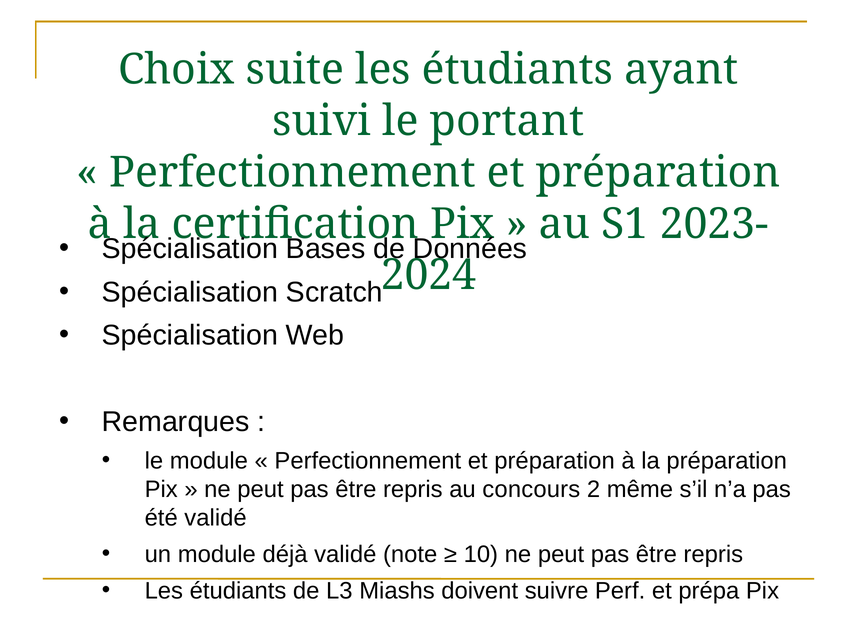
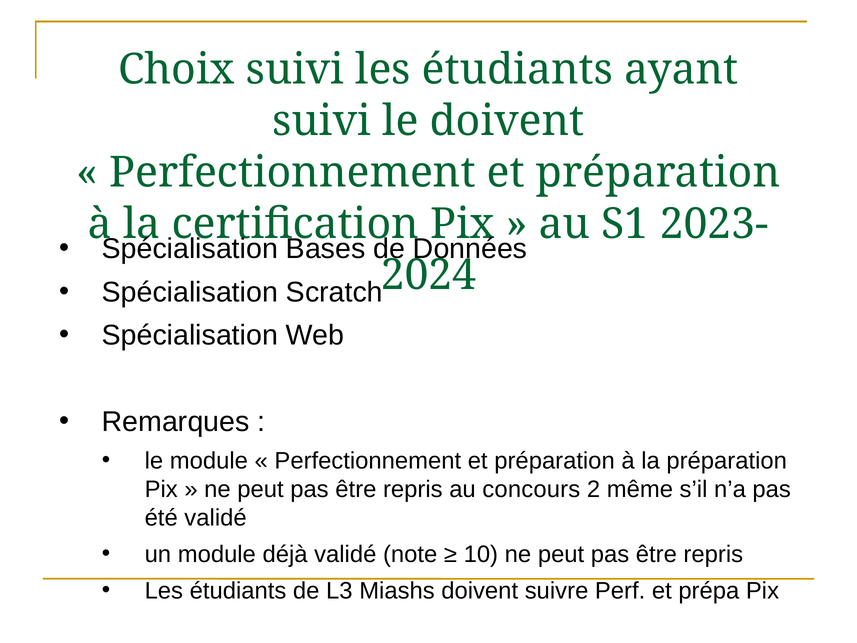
Choix suite: suite -> suivi (295, 70)
le portant: portant -> doivent (507, 121)
